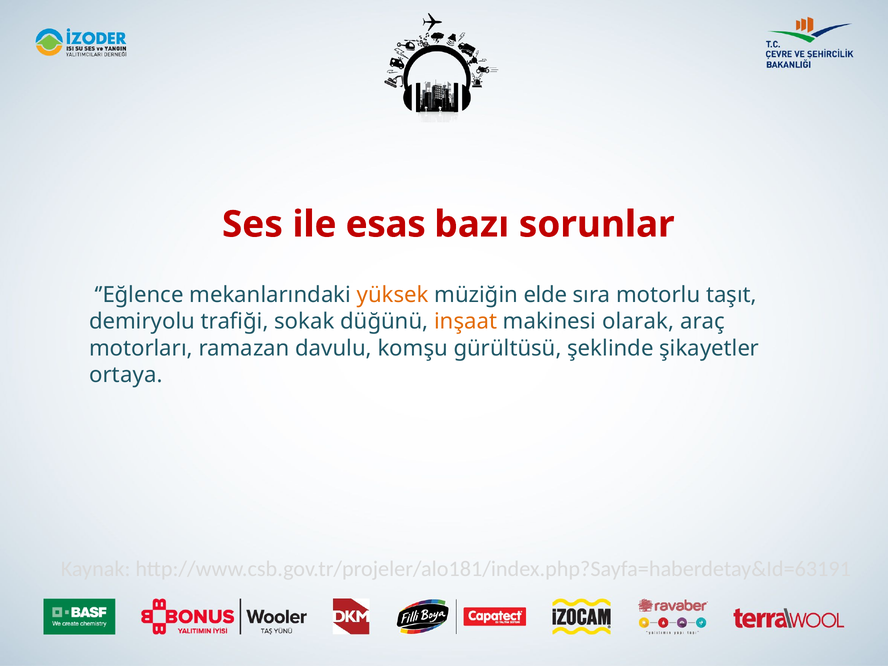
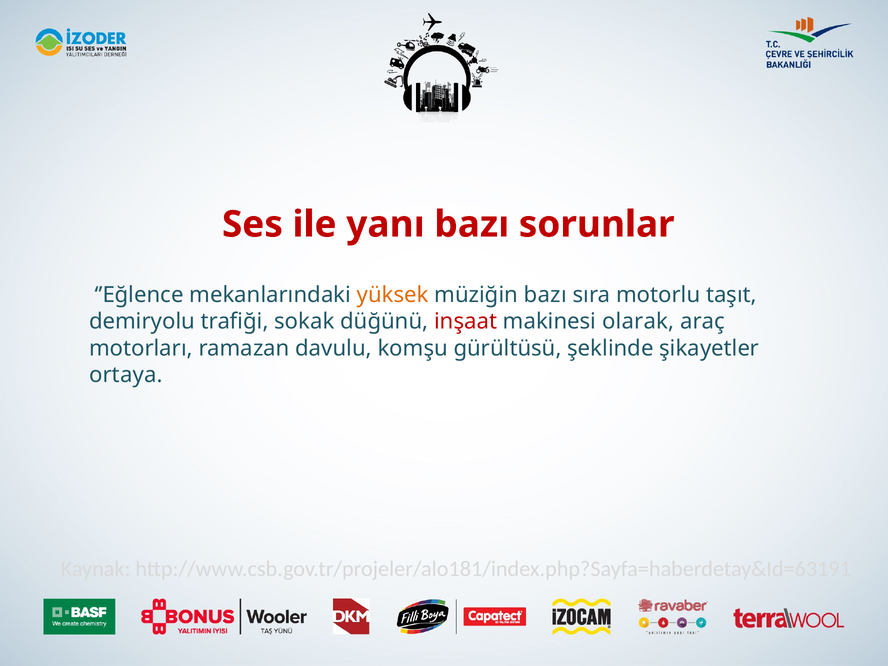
esas: esas -> yanı (385, 224)
müziğin elde: elde -> bazı (545, 295)
inşaat colour: orange -> red (466, 322)
